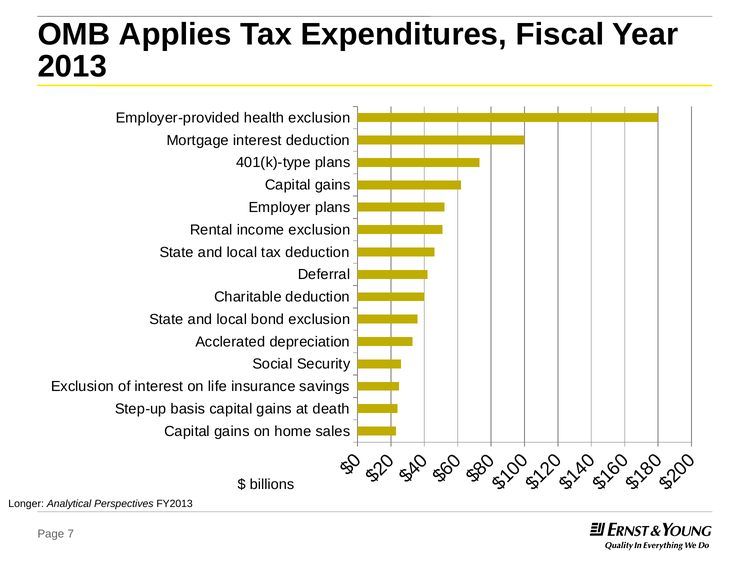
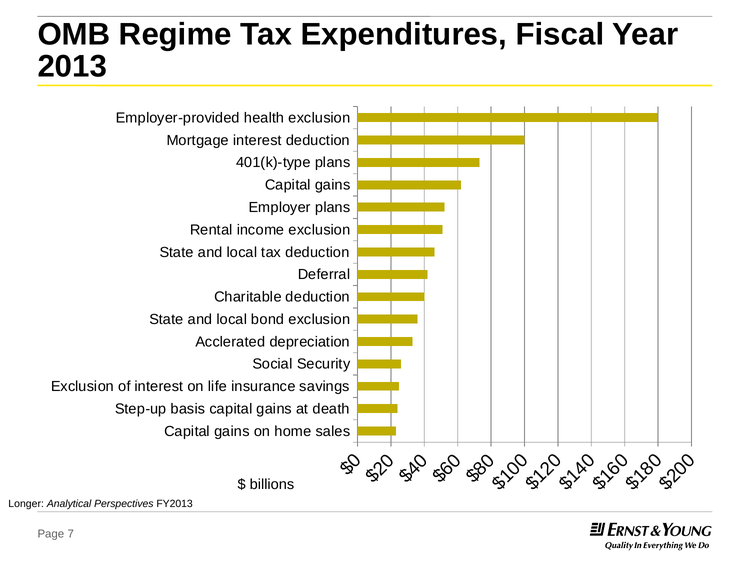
Applies: Applies -> Regime (175, 35)
